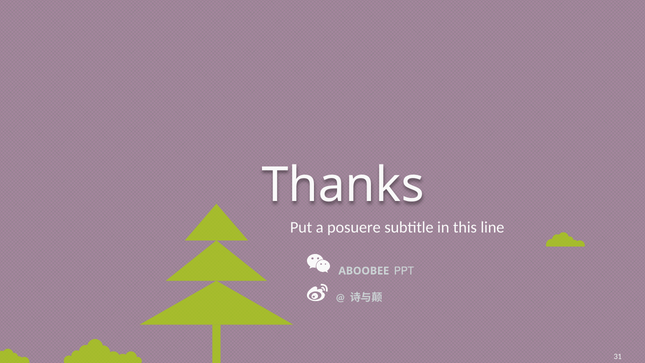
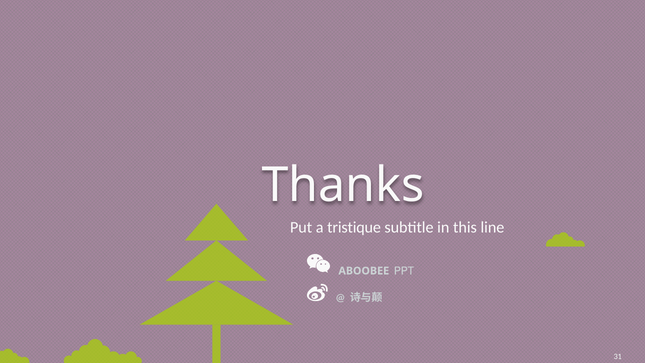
posuere: posuere -> tristique (354, 227)
